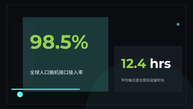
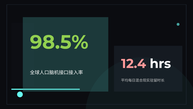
12.4 colour: light green -> pink (134, 63)
